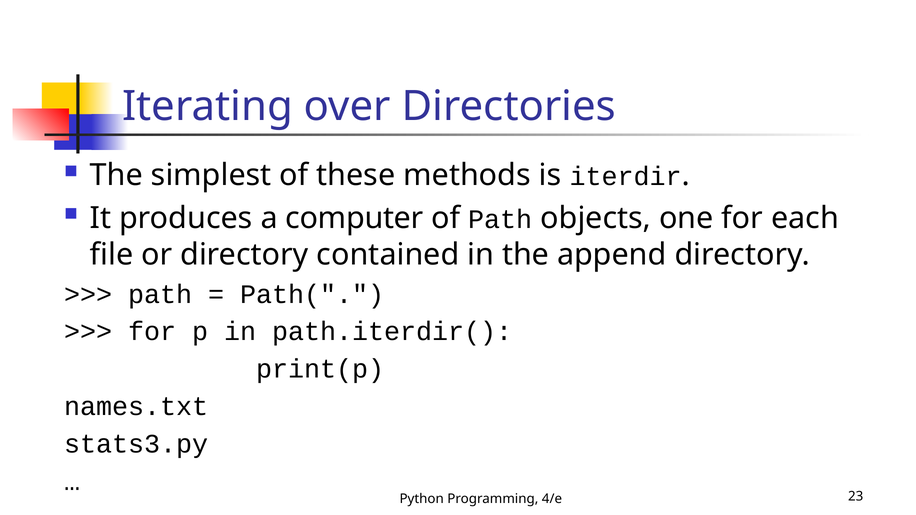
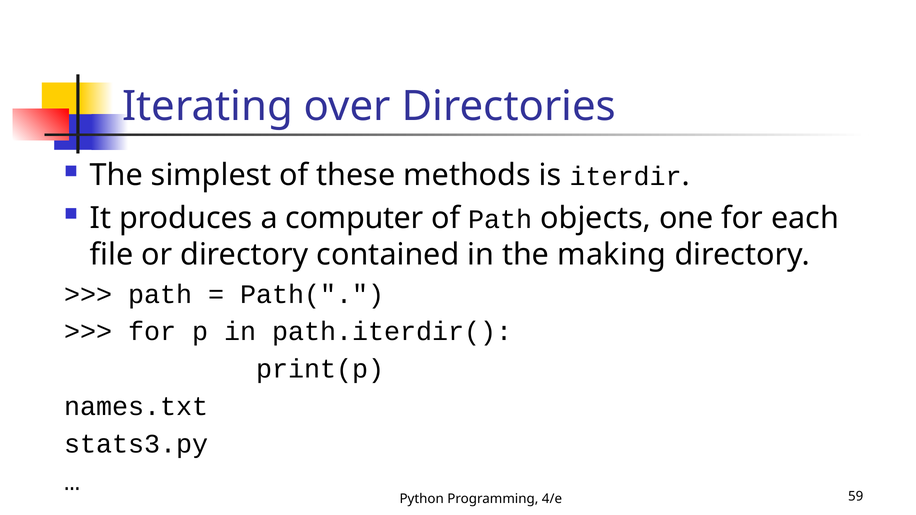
append: append -> making (612, 255)
23: 23 -> 59 (856, 497)
